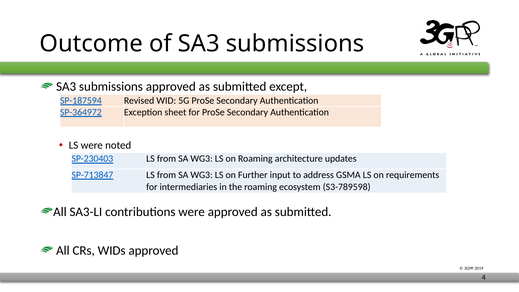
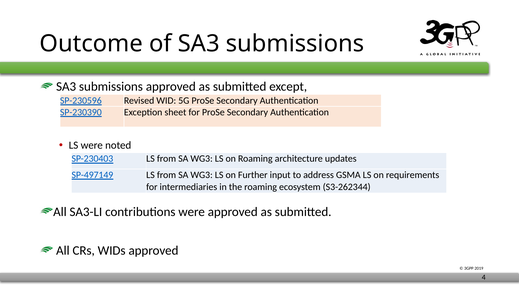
SP-187594: SP-187594 -> SP-230596 (81, 100)
SP-364972: SP-364972 -> SP-230390 (81, 112)
SP-713847: SP-713847 -> SP-497149 (92, 175)
S3-789598: S3-789598 -> S3-262344 (347, 187)
